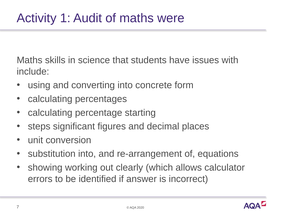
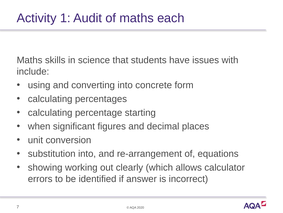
were: were -> each (171, 18)
steps: steps -> when (39, 126)
